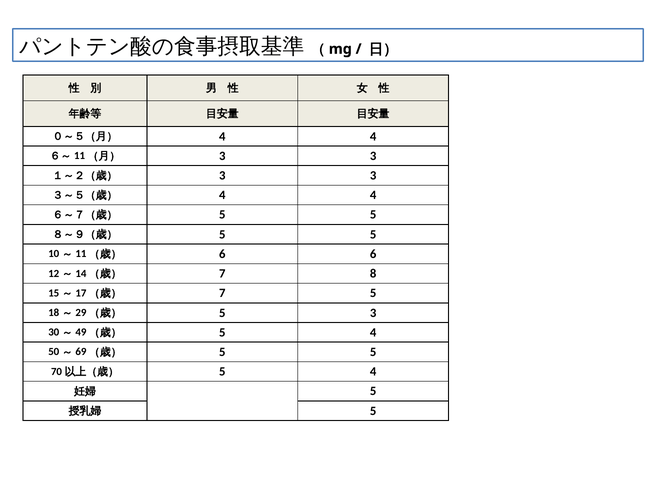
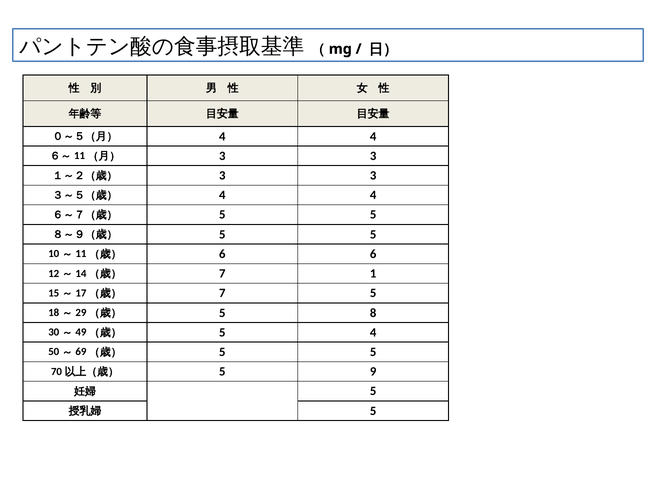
8: 8 -> 1 (373, 273)
5 3: 3 -> 8 (373, 312)
4: 4 -> 9 (373, 371)
